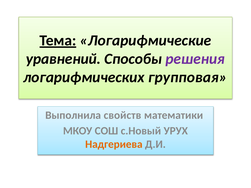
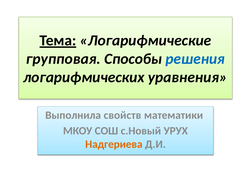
уравнений: уравнений -> групповая (63, 59)
решения colour: purple -> blue (195, 59)
групповая: групповая -> уравнения (188, 77)
